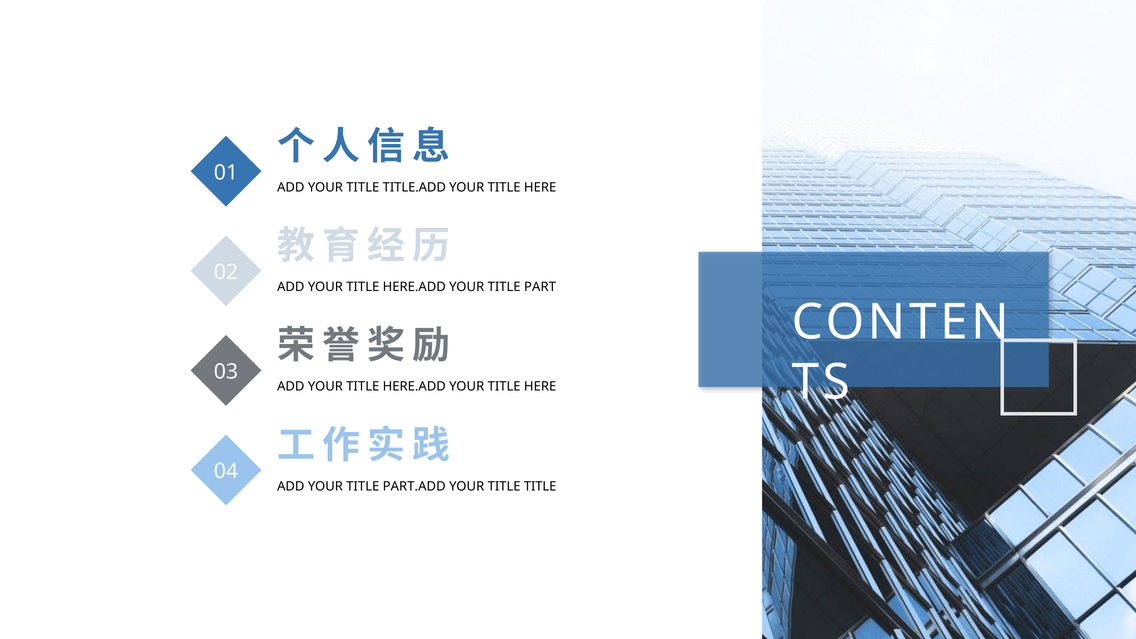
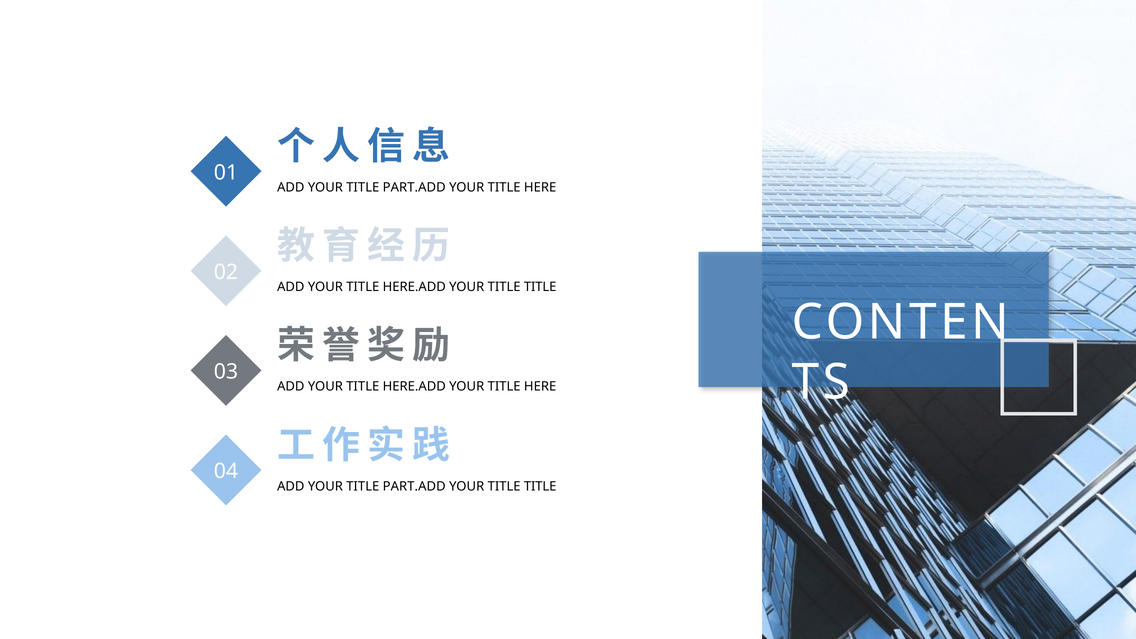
TITLE.ADD: TITLE.ADD -> PART.ADD (414, 187)
HERE.ADD YOUR TITLE PART: PART -> TITLE (540, 287)
